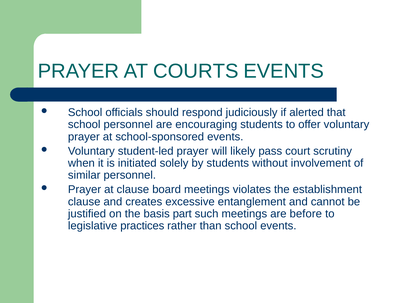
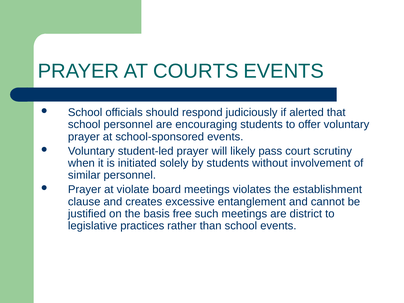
at clause: clause -> violate (133, 190)
part: part -> free (182, 214)
before: before -> district (306, 214)
